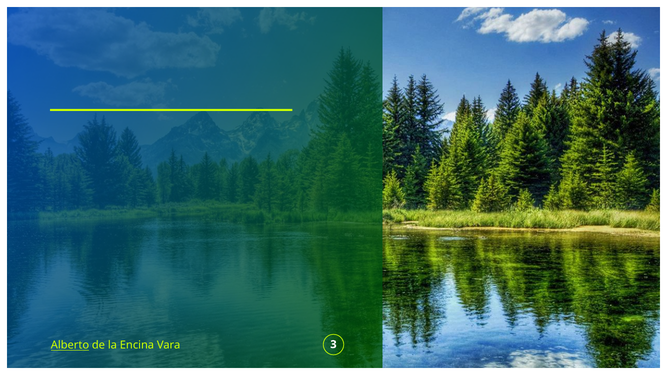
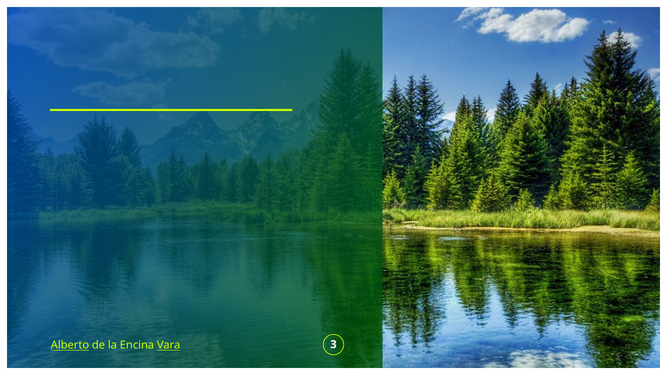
Vara underline: none -> present (169, 345)
